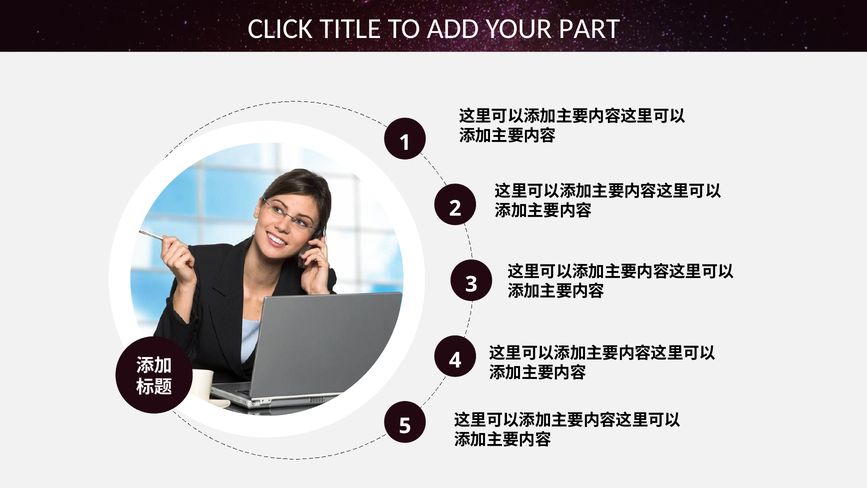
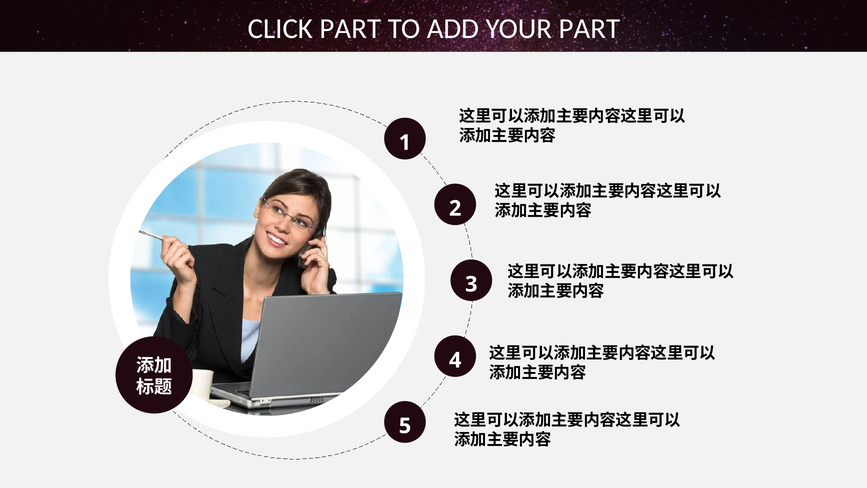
CLICK TITLE: TITLE -> PART (350, 29)
